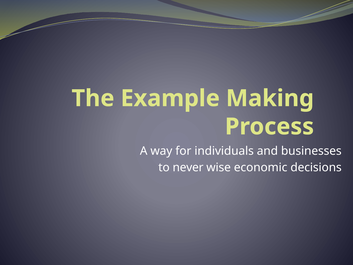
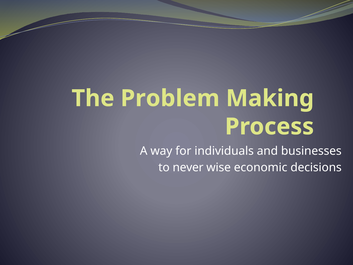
Example: Example -> Problem (170, 98)
